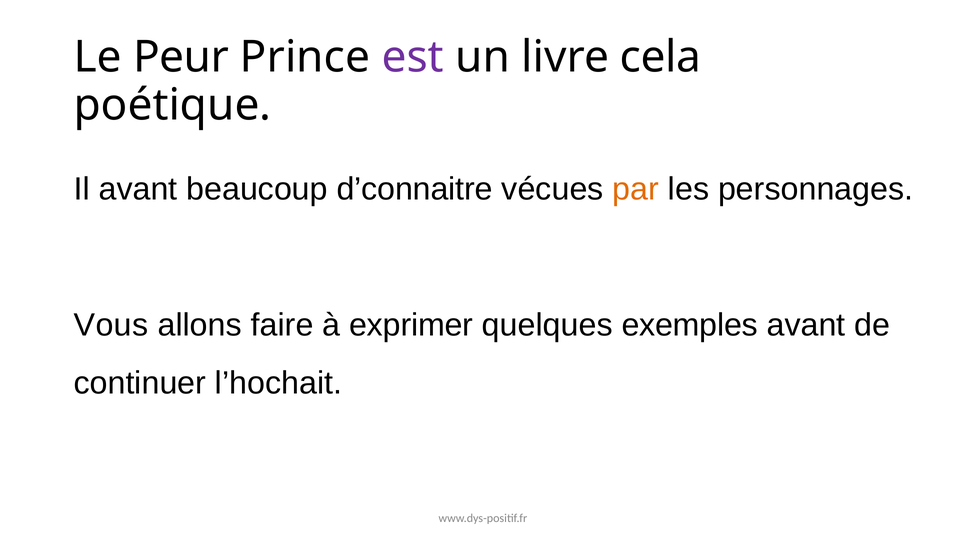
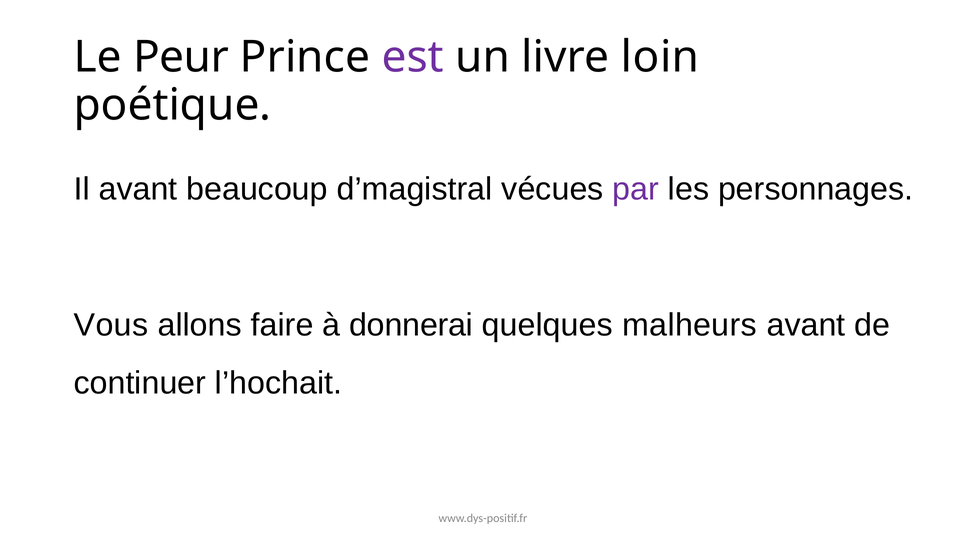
cela: cela -> loin (660, 57)
d’connaitre: d’connaitre -> d’magistral (415, 189)
par colour: orange -> purple (636, 189)
exprimer: exprimer -> donnerai (411, 325)
exemples: exemples -> malheurs (689, 325)
